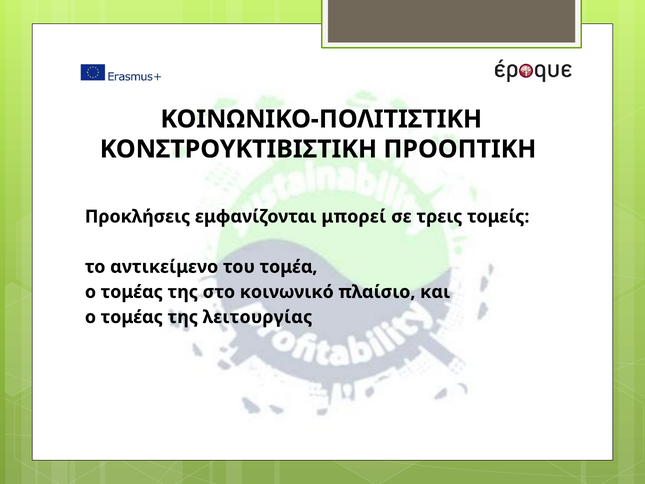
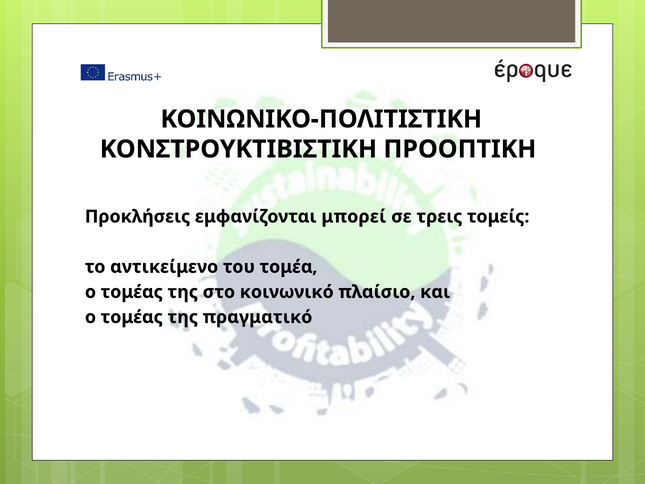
λειτουργίας: λειτουργίας -> πραγματικό (258, 317)
